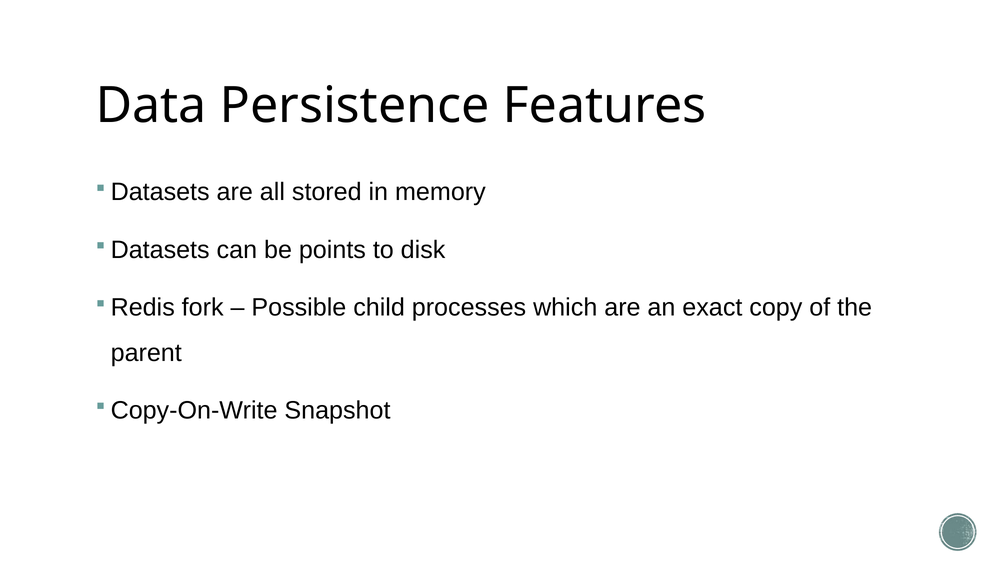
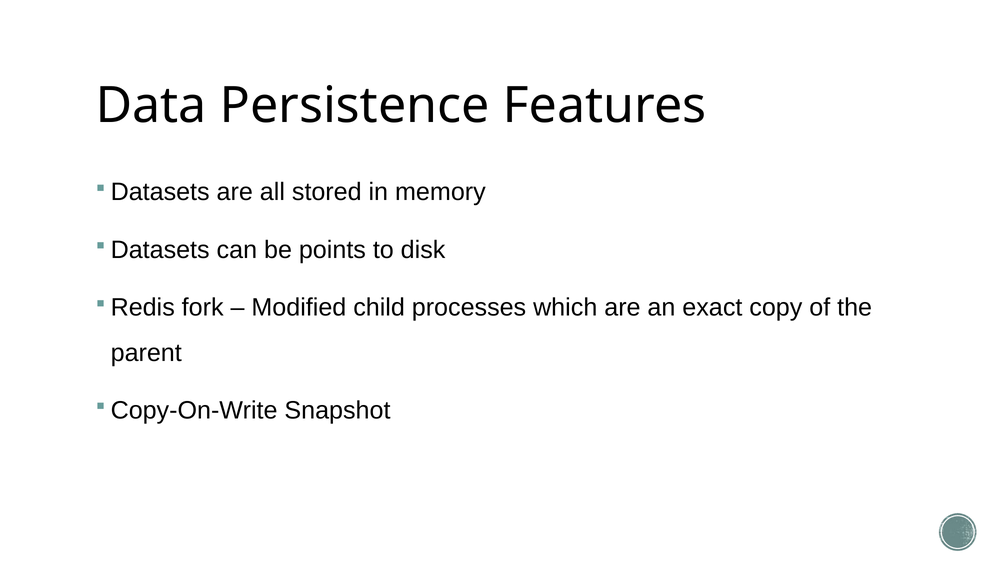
Possible: Possible -> Modified (299, 308)
